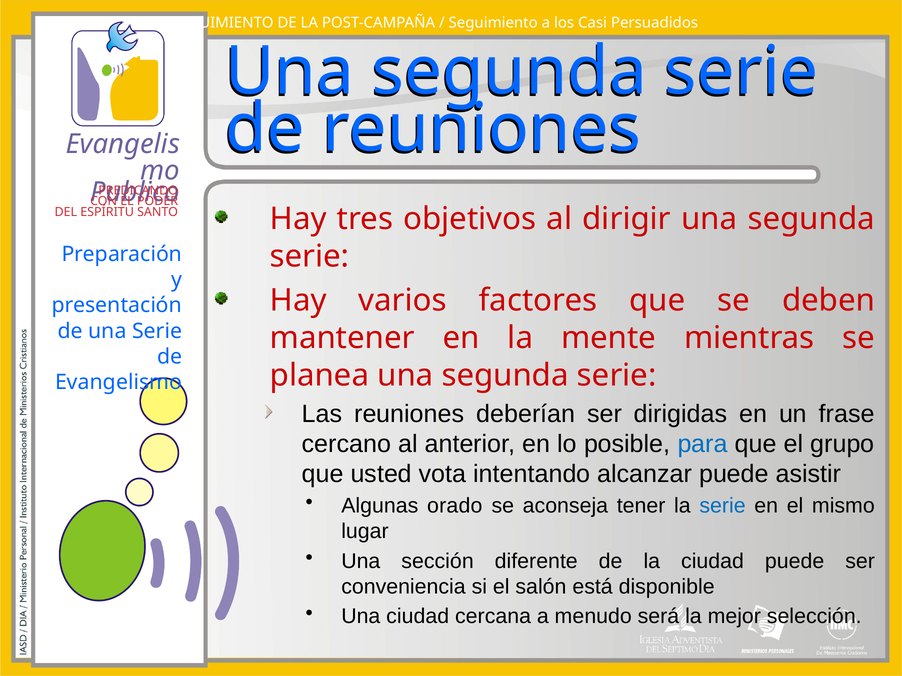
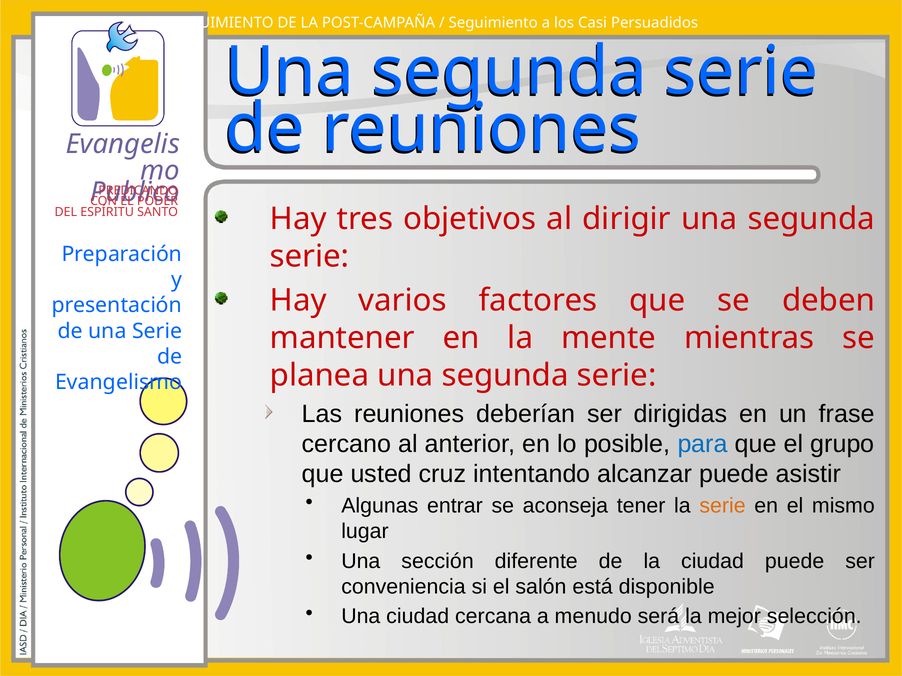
vota: vota -> cruz (443, 474)
orado: orado -> entrar (455, 506)
serie colour: blue -> orange (723, 506)
